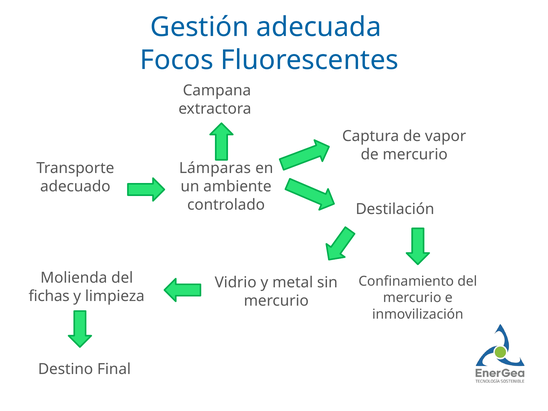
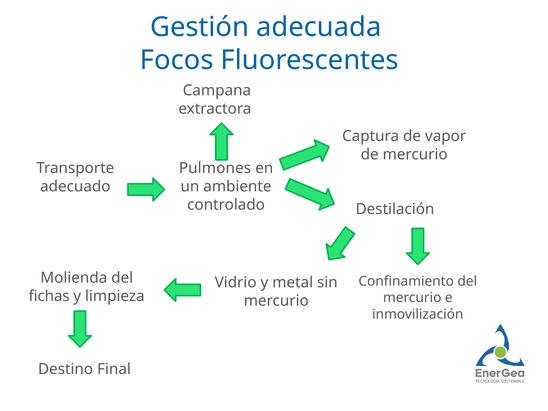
Lámparas: Lámparas -> Pulmones (215, 168)
